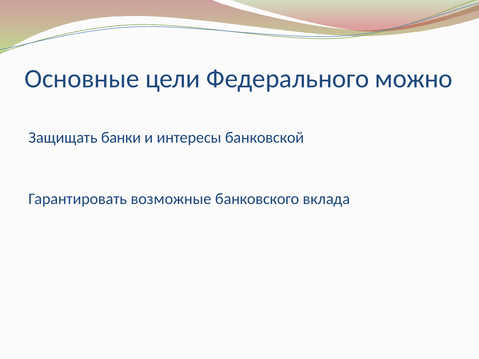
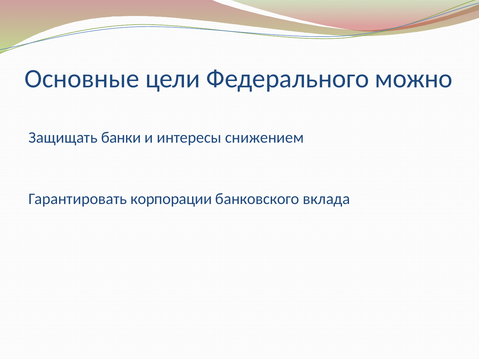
банковской: банковской -> снижением (265, 138)
возможные: возможные -> корпорации (171, 199)
